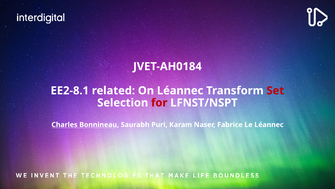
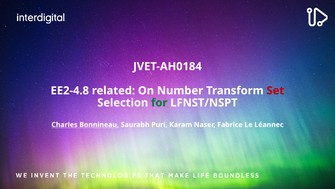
EE2-8.1: EE2-8.1 -> EE2-4.8 (70, 90)
On Léannec: Léannec -> Number (180, 90)
for colour: red -> green (159, 102)
